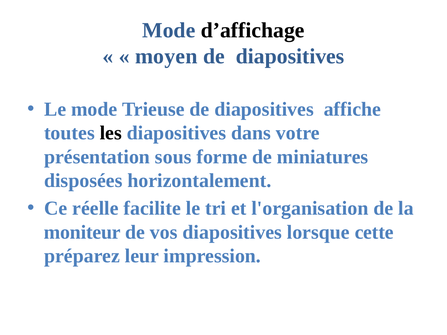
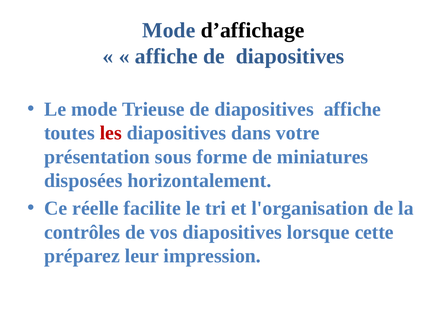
moyen: moyen -> affiche (166, 56)
les colour: black -> red (111, 133)
moniteur: moniteur -> contrôles (82, 232)
